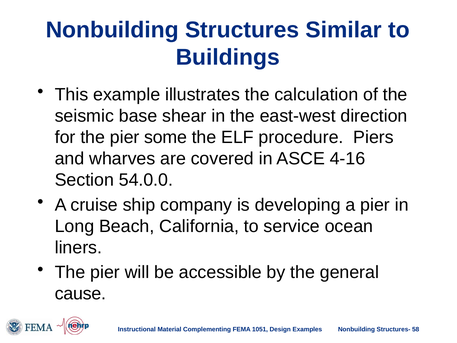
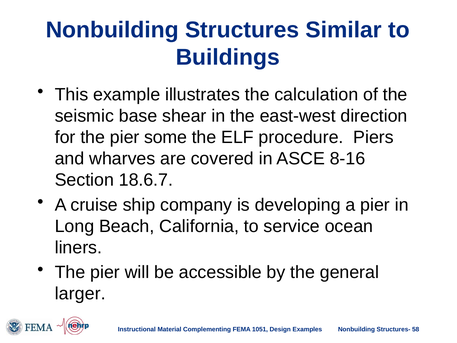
4-16: 4-16 -> 8-16 (348, 158)
54.0.0: 54.0.0 -> 18.6.7 (146, 180)
cause: cause -> larger (80, 294)
